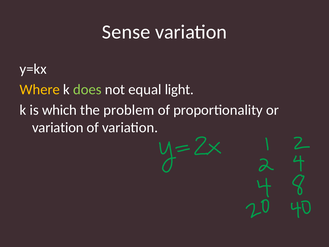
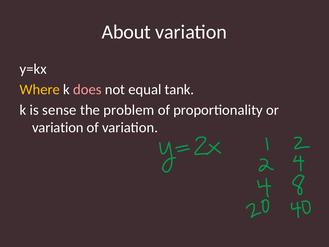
Sense: Sense -> About (126, 32)
does colour: light green -> pink (87, 89)
light: light -> tank (179, 89)
which: which -> sense (59, 110)
